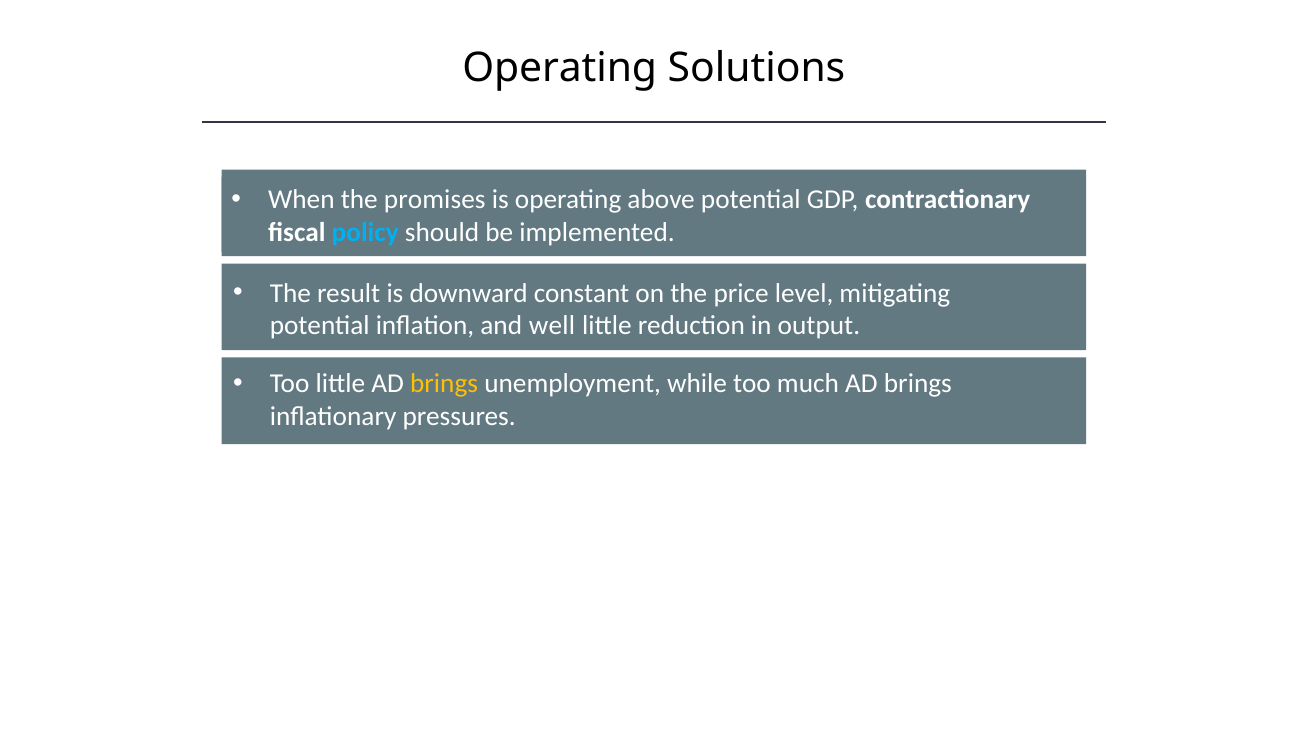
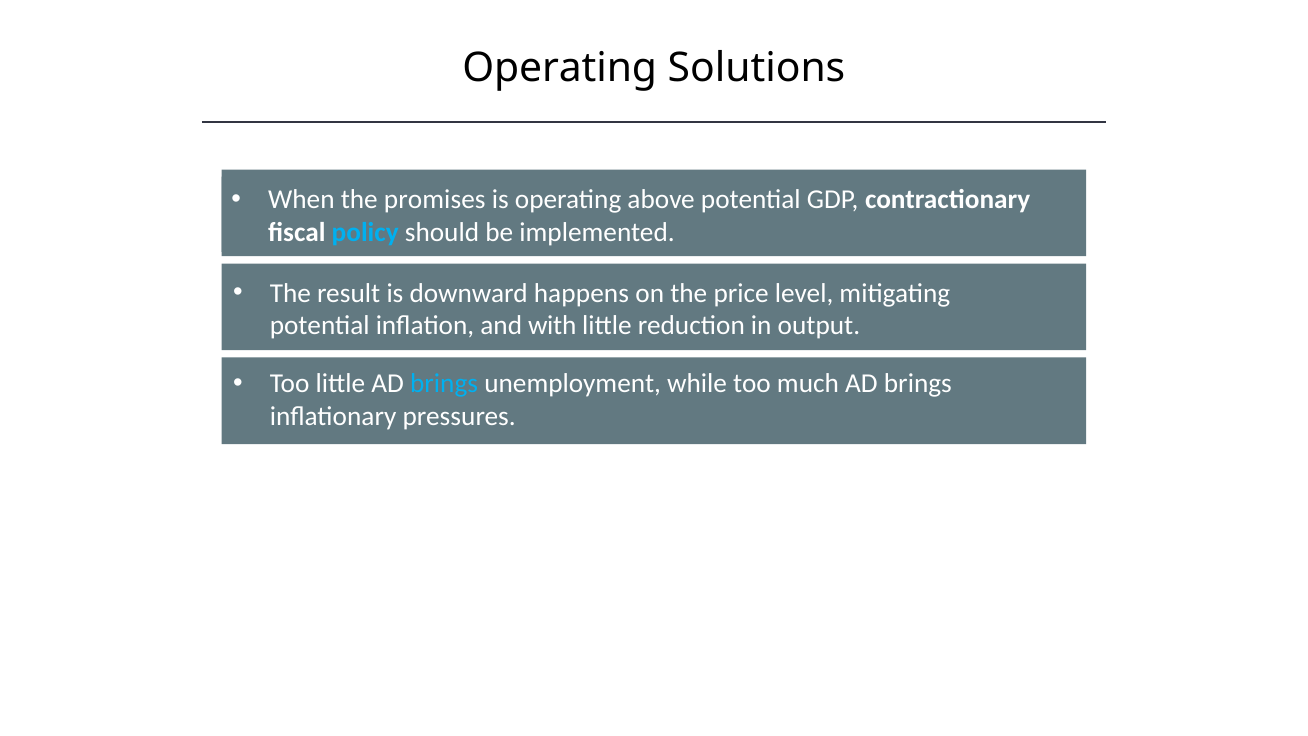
constant: constant -> happens (581, 293)
well: well -> with (552, 326)
brings colour: yellow -> light blue (444, 384)
